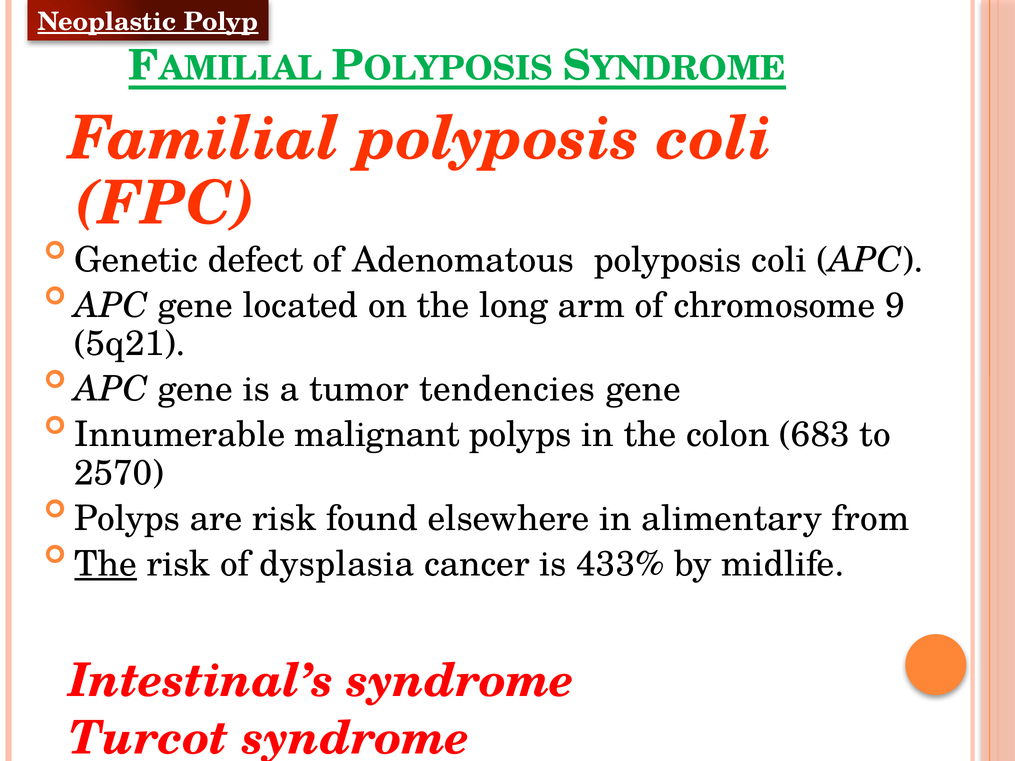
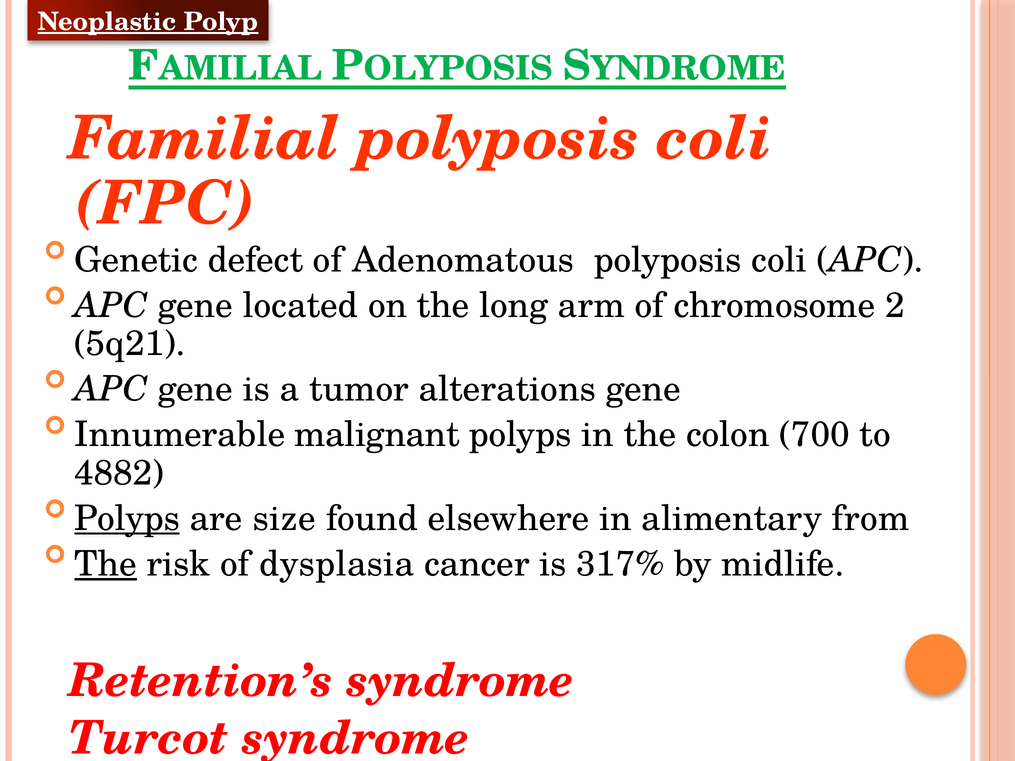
9: 9 -> 2 (895, 306)
tendencies: tendencies -> alterations (507, 389)
683: 683 -> 700 (814, 435)
2570: 2570 -> 4882 (119, 473)
Polyps underline: none -> present (127, 519)
are risk: risk -> size (284, 519)
433%: 433% -> 317% (620, 564)
Intestinal’s: Intestinal’s -> Retention’s (201, 681)
